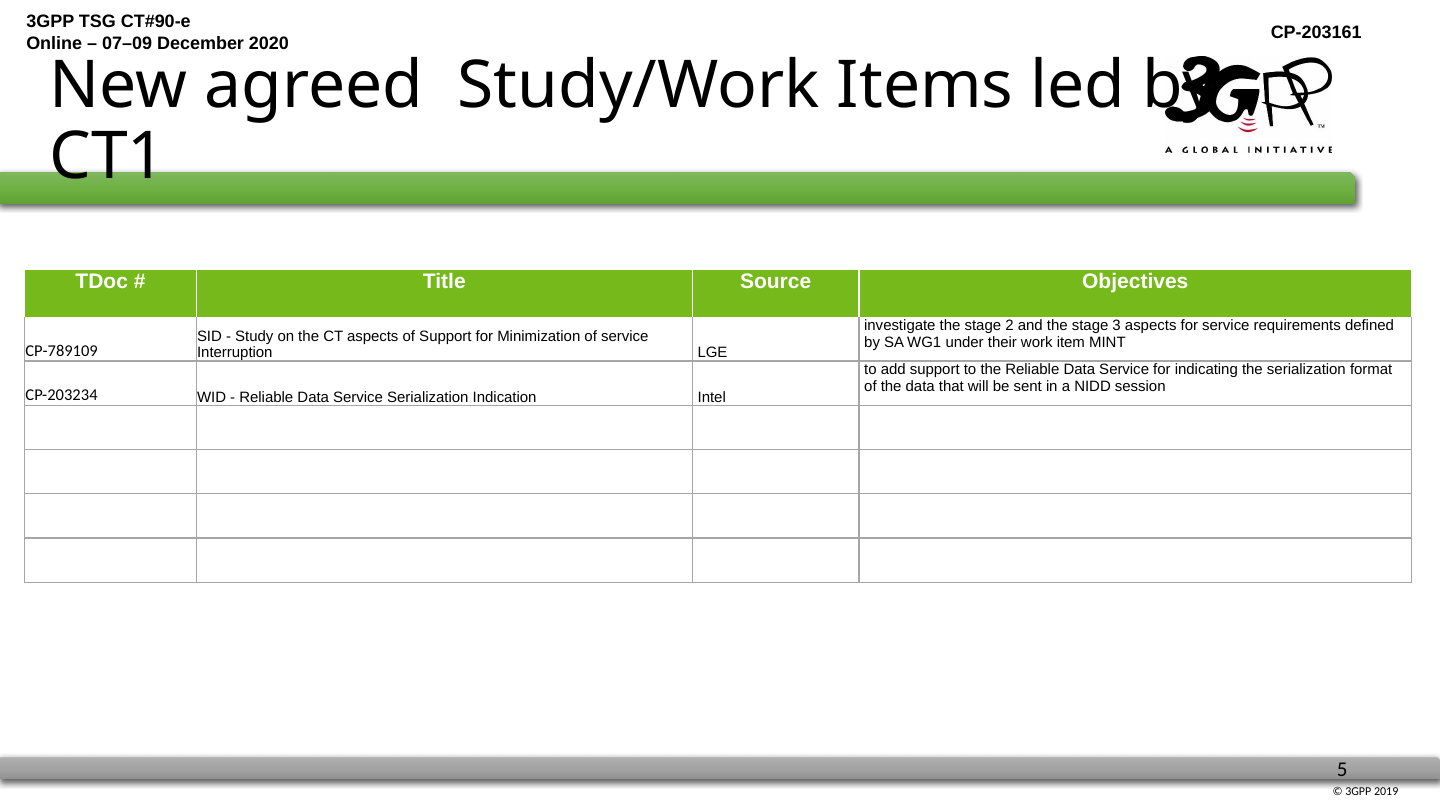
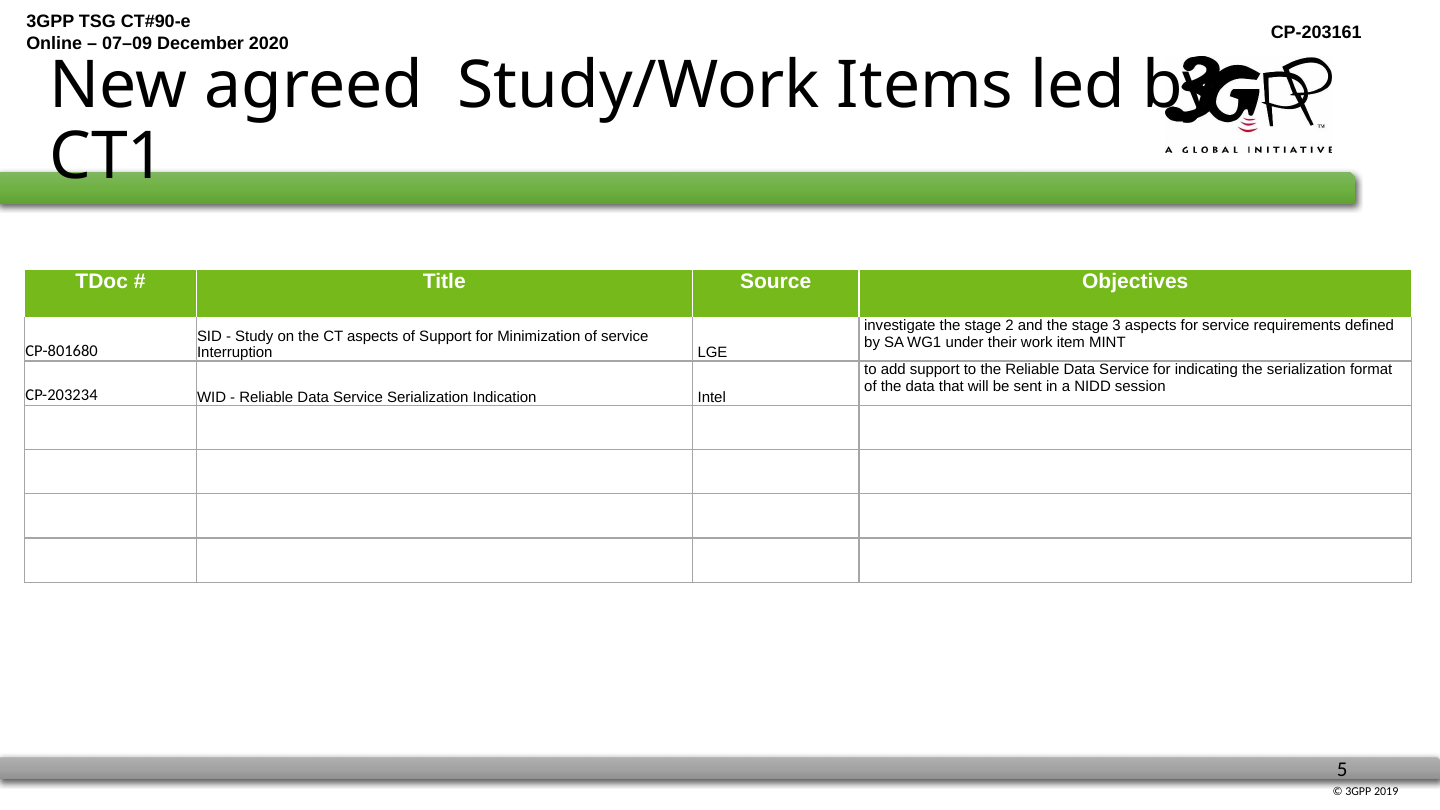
CP-789109: CP-789109 -> CP-801680 (62, 351)
